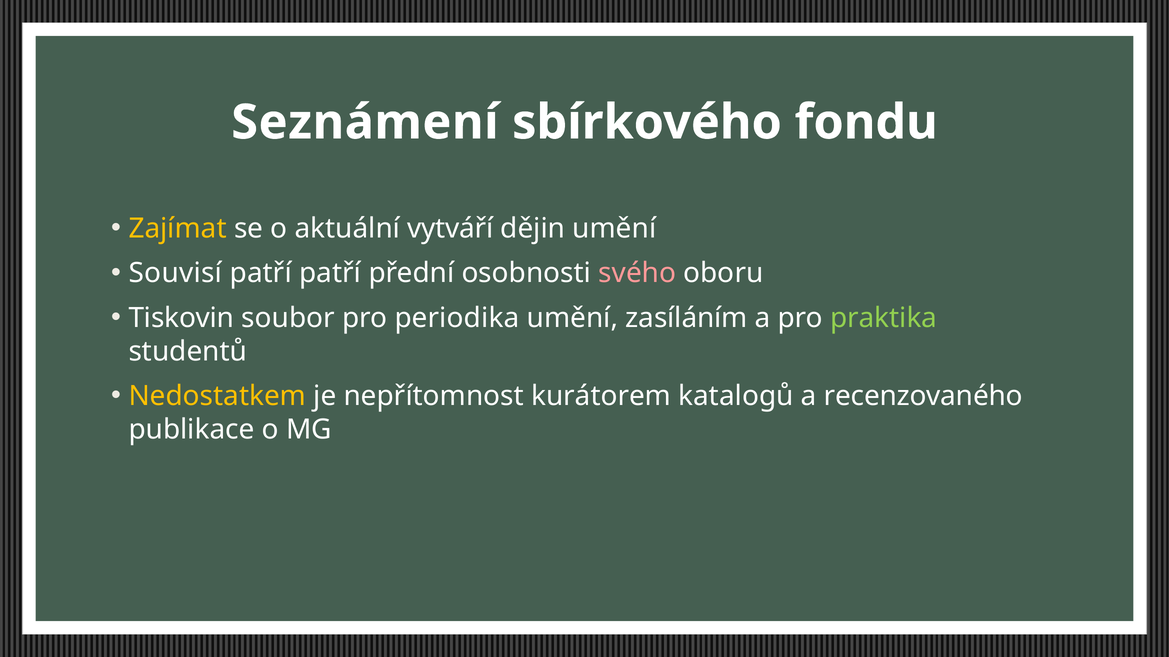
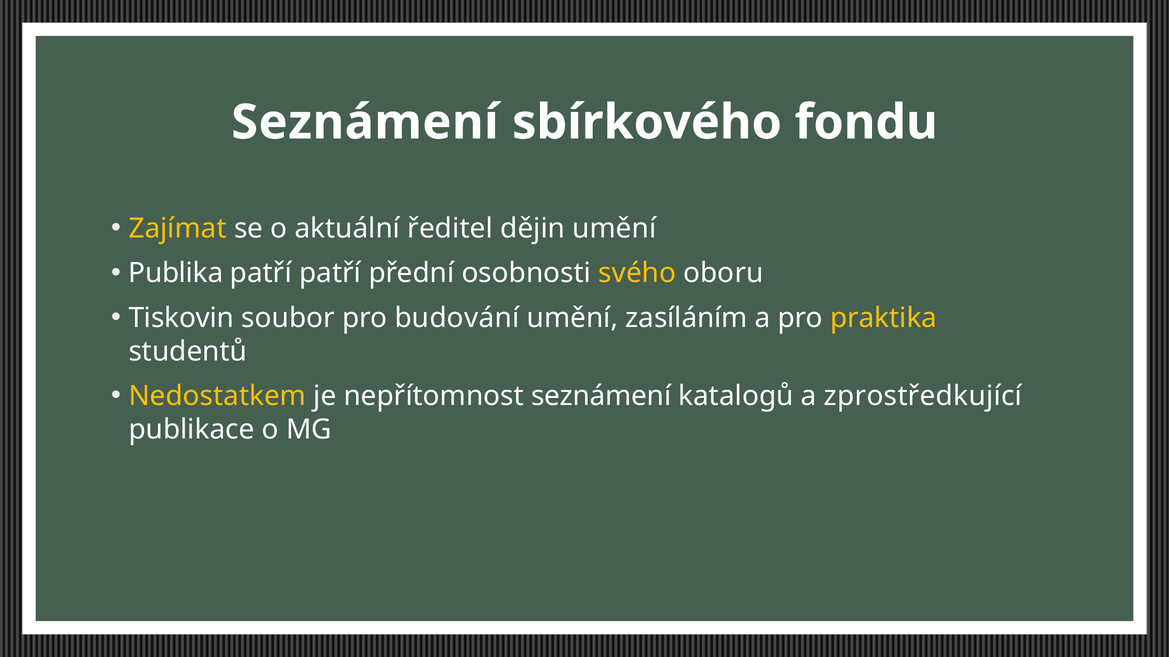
vytváří: vytváří -> ředitel (450, 229)
Souvisí: Souvisí -> Publika (176, 273)
svého colour: pink -> yellow (637, 273)
periodika: periodika -> budování (457, 318)
praktika colour: light green -> yellow (884, 318)
nepřítomnost kurátorem: kurátorem -> seznámení (601, 396)
recenzovaného: recenzovaného -> zprostředkující (923, 396)
